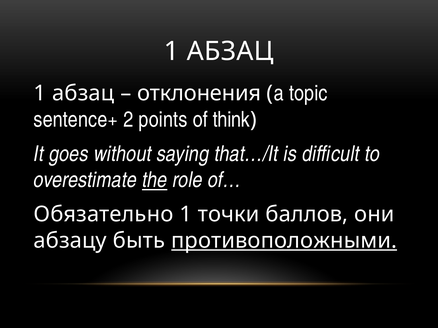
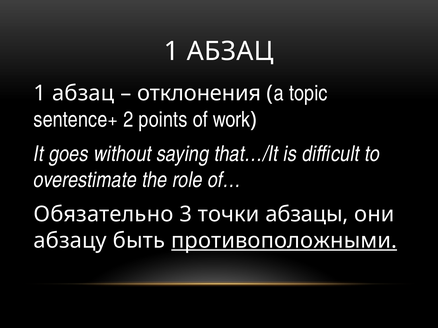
think: think -> work (231, 120)
the underline: present -> none (155, 180)
Обязательно 1: 1 -> 3 (186, 215)
баллов: баллов -> абзацы (307, 215)
